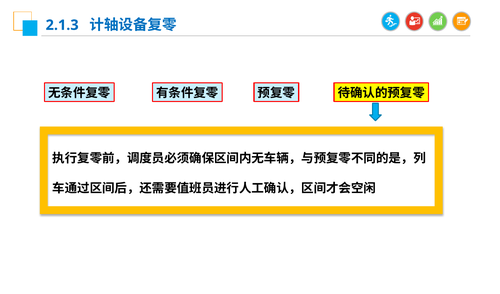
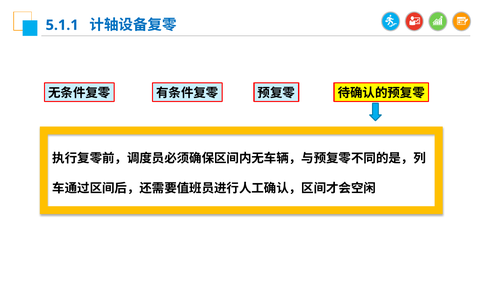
2.1.3: 2.1.3 -> 5.1.1 (62, 25)
